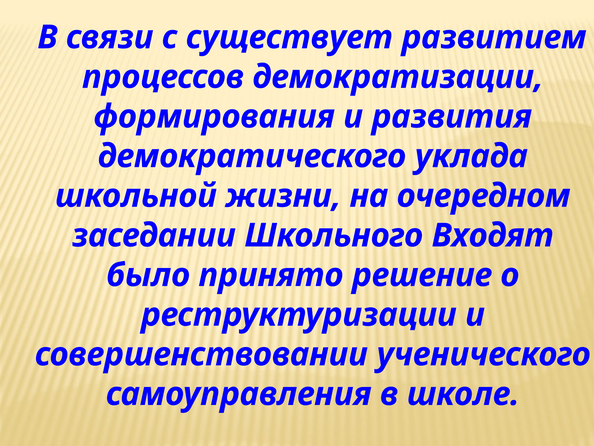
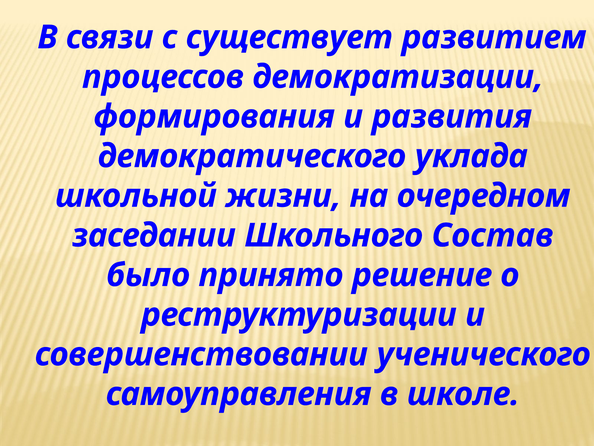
Входят: Входят -> Состав (493, 235)
